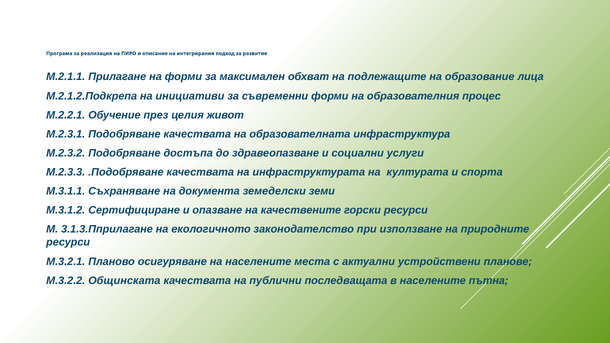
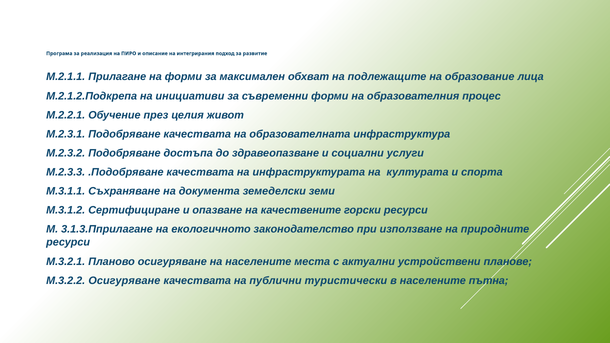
М.3.2.2 Общинската: Общинската -> Осигуряване (124, 281)
последващата: последващата -> туристически (346, 281)
